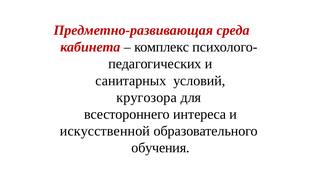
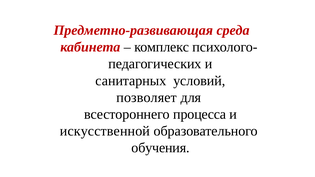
кругозора: кругозора -> позволяет (147, 98)
интереса: интереса -> процесса (200, 114)
